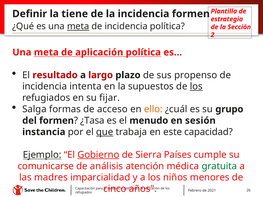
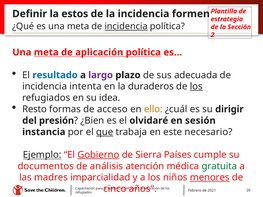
tiene: tiene -> estos (75, 14)
meta underline: present -> none (78, 26)
incidencia underline: none -> present (126, 26)
resultado colour: red -> blue (55, 75)
largo colour: red -> purple (101, 75)
propenso: propenso -> adecuada (196, 75)
supuestos: supuestos -> duraderos (151, 87)
fijar: fijar -> idea (110, 98)
Salga: Salga -> Resto (35, 109)
grupo: grupo -> dirigir (229, 109)
del formen: formen -> presión (57, 121)
¿Tasa: ¿Tasa -> ¿Bien (92, 121)
menudo: menudo -> olvidaré (149, 121)
capacidad: capacidad -> necesario (208, 132)
comunicarse: comunicarse -> documentos (46, 166)
menores underline: none -> present (210, 178)
